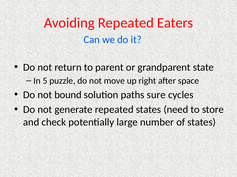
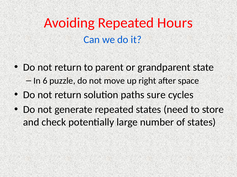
Eaters: Eaters -> Hours (175, 23)
5: 5 -> 6 (45, 81)
bound: bound -> return (68, 95)
